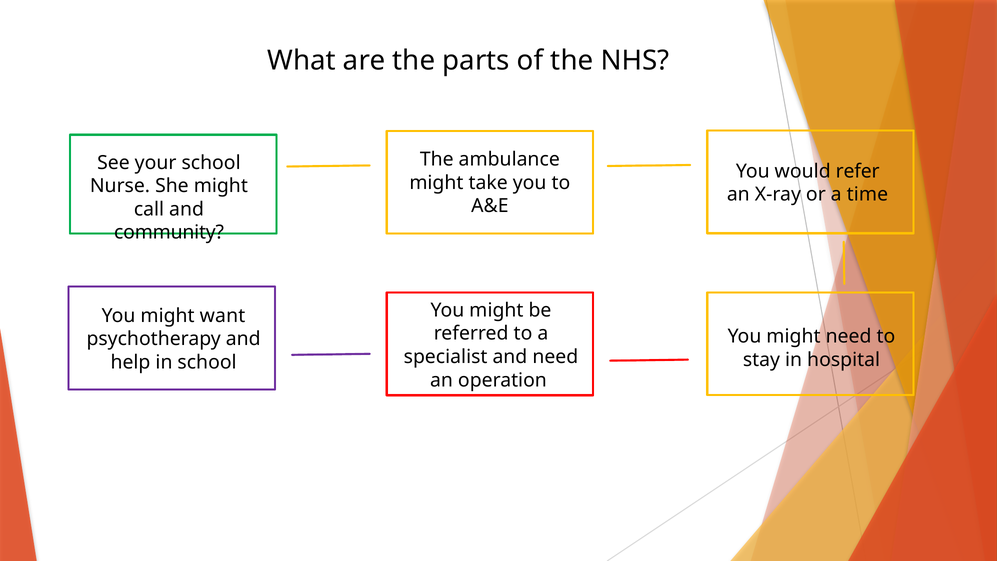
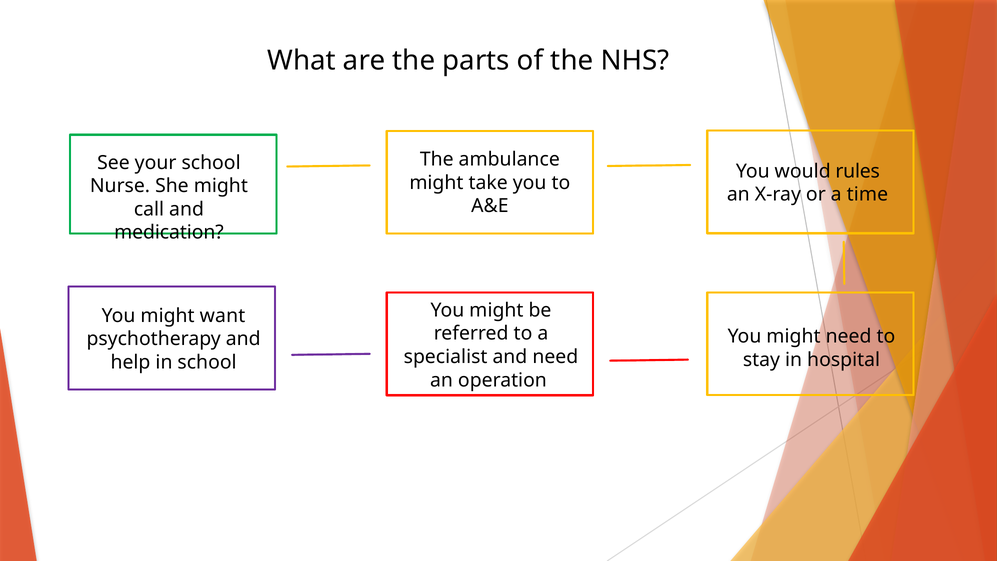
refer: refer -> rules (858, 171)
community: community -> medication (169, 233)
